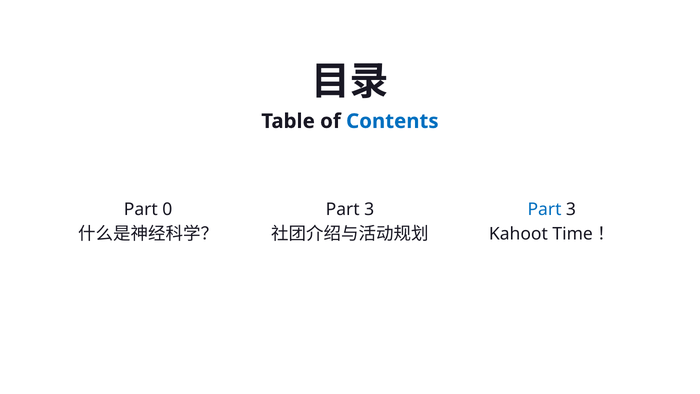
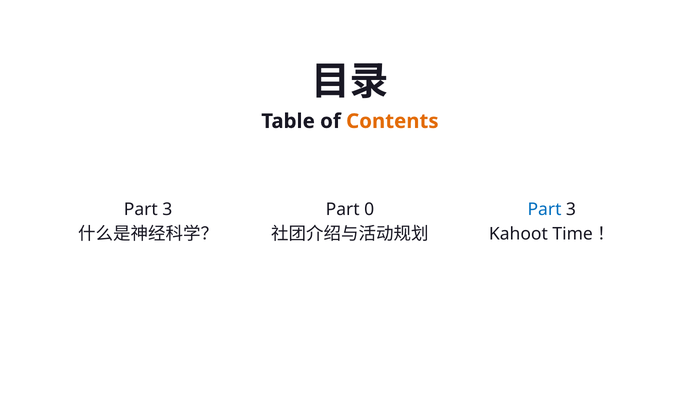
Contents colour: blue -> orange (392, 121)
0: 0 -> 3 (167, 210)
3: 3 -> 0 (369, 210)
